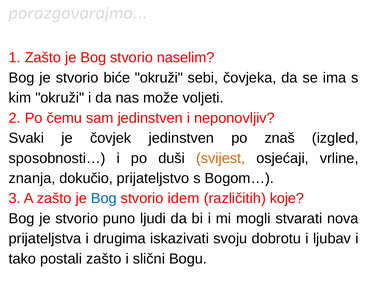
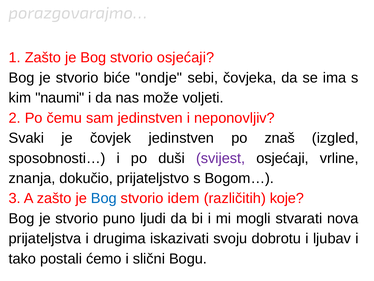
stvorio naselim: naselim -> osjećaji (186, 58)
biće okruži: okruži -> ondje (159, 78)
kim okruži: okruži -> naumi (60, 98)
svijest colour: orange -> purple (221, 158)
postali zašto: zašto -> ćemo (104, 258)
